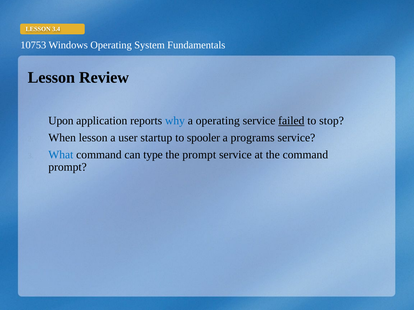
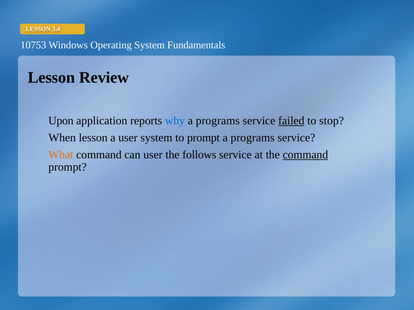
operating: operating -> programs (218, 121)
user startup: startup -> system (156, 138)
to spooler: spooler -> prompt (203, 138)
What colour: blue -> orange (61, 155)
can type: type -> user (153, 155)
the prompt: prompt -> follows (199, 155)
command underline: none -> present (305, 155)
